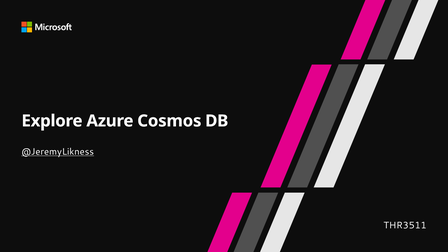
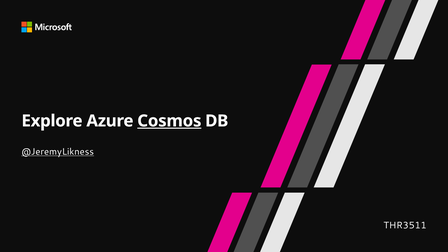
Cosmos underline: none -> present (169, 121)
